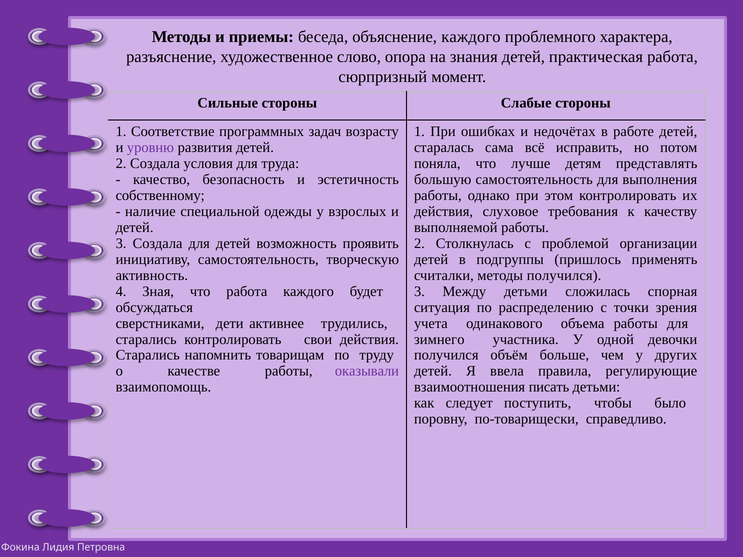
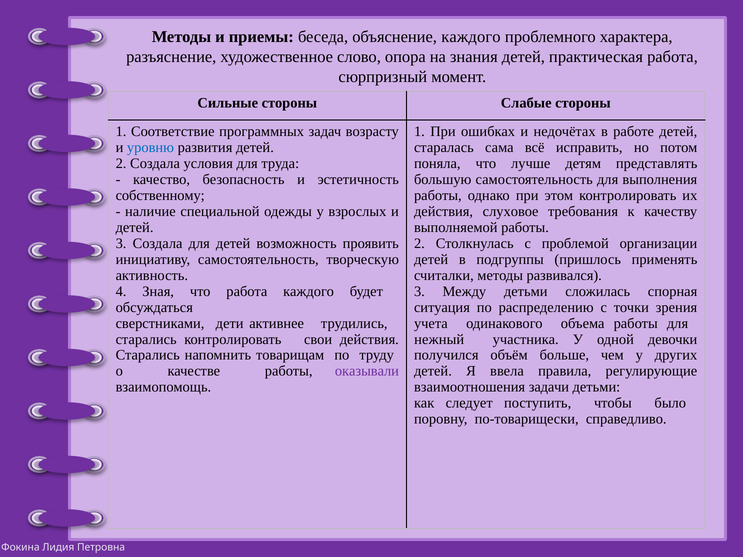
уровню colour: purple -> blue (150, 148)
методы получился: получился -> развивался (564, 276)
зимнего: зимнего -> нежный (439, 339)
писать: писать -> задачи (549, 387)
